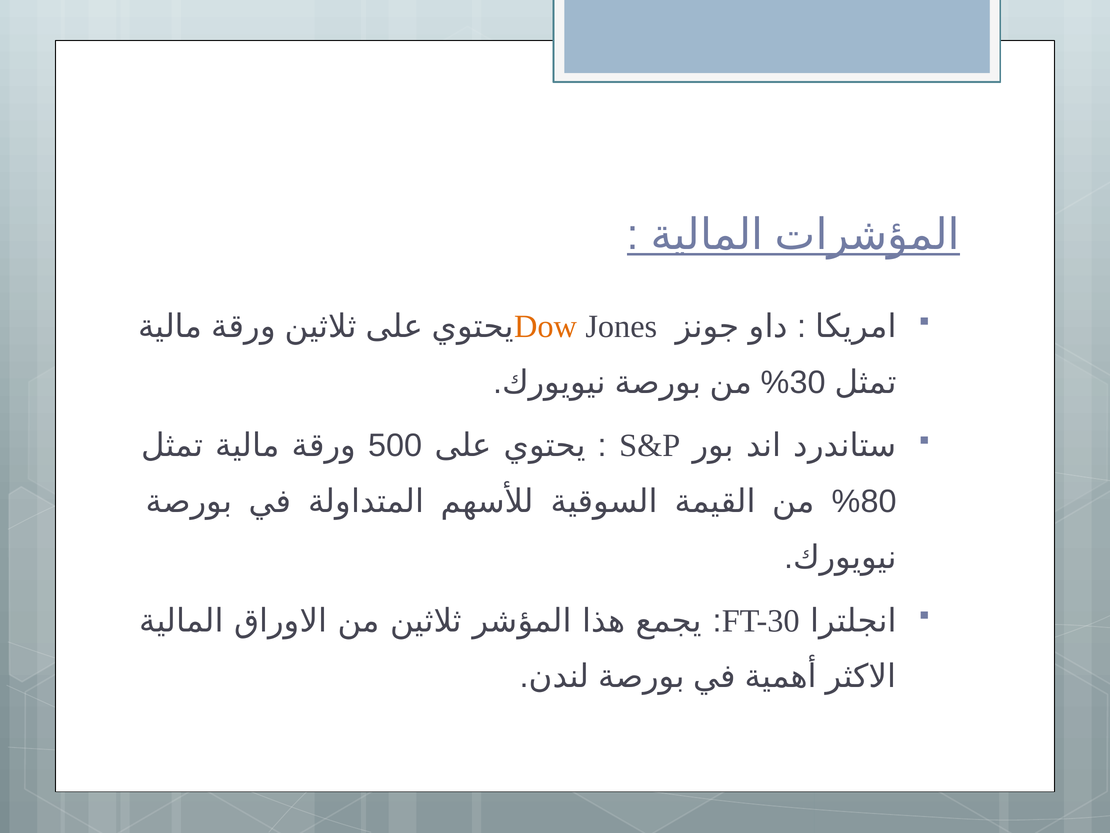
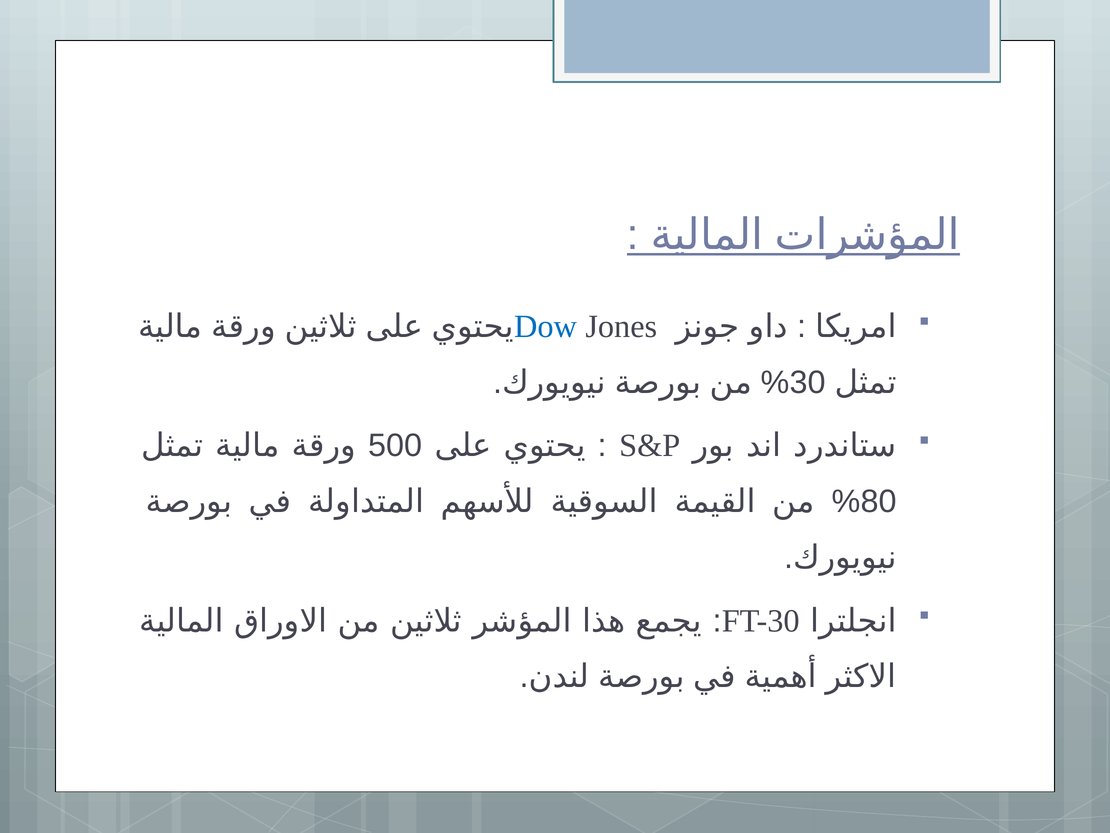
Dow colour: orange -> blue (546, 326)
